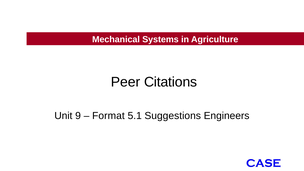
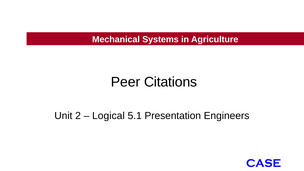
9: 9 -> 2 (78, 116)
Format: Format -> Logical (108, 116)
Suggestions: Suggestions -> Presentation (173, 116)
